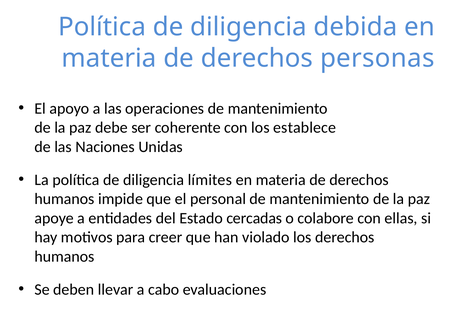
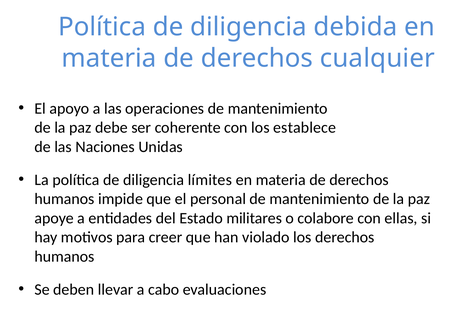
personas: personas -> cualquier (377, 58)
cercadas: cercadas -> militares (254, 218)
